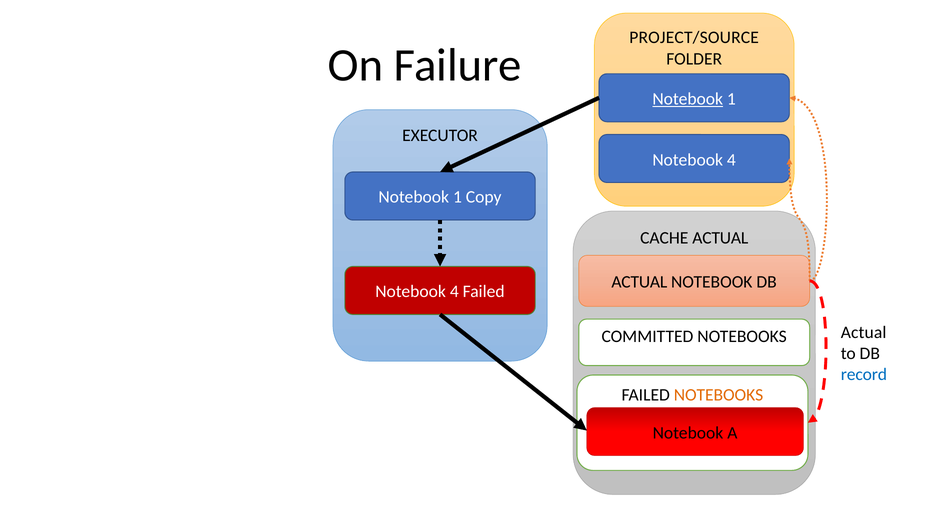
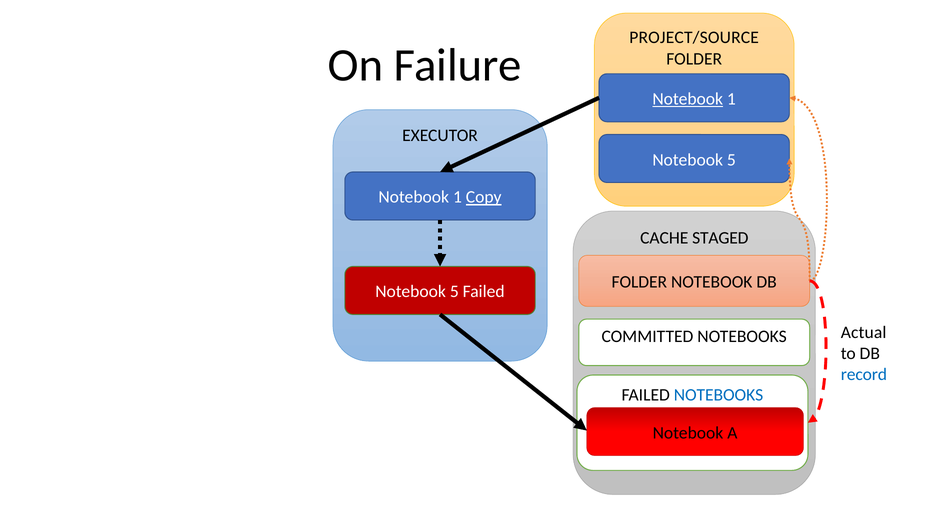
4: 4 -> 5 (731, 160)
Copy underline: none -> present (484, 197)
CACHE ACTUAL: ACTUAL -> STAGED (720, 238)
ACTUAL: ACTUAL -> FOLDER (639, 282)
4: 4 -> 5 (454, 292)
NOTEBOOKS colour: orange -> blue (719, 395)
